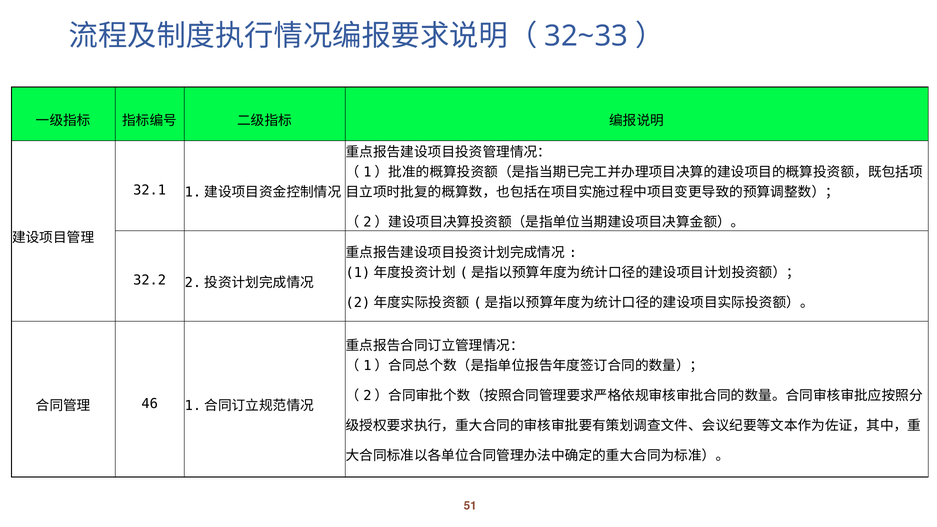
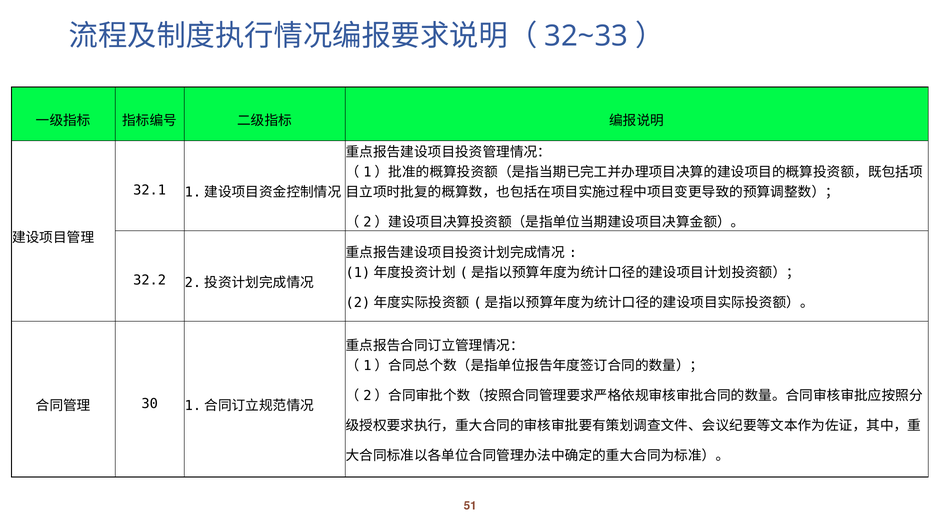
46: 46 -> 30 (150, 404)
